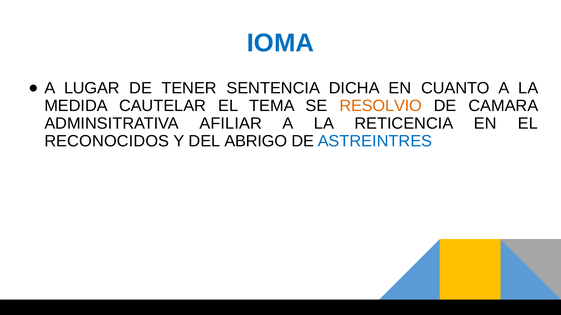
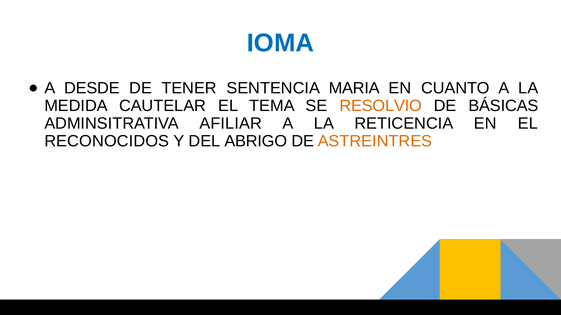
LUGAR: LUGAR -> DESDE (92, 88)
DICHA: DICHA -> MARIA (354, 88)
CAMARA: CAMARA -> BÁSICAS (503, 106)
ASTREINTRES colour: blue -> orange (375, 141)
